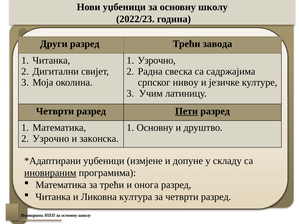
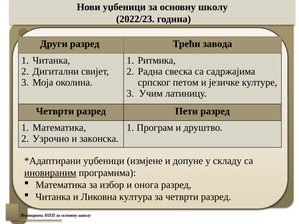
1 Узрочно: Узрочно -> Ритмика (157, 60)
нивоу: нивоу -> петом (186, 82)
Пети underline: present -> none (187, 111)
1 Основну: Основну -> Програм (155, 128)
за трећи: трећи -> избор (112, 185)
